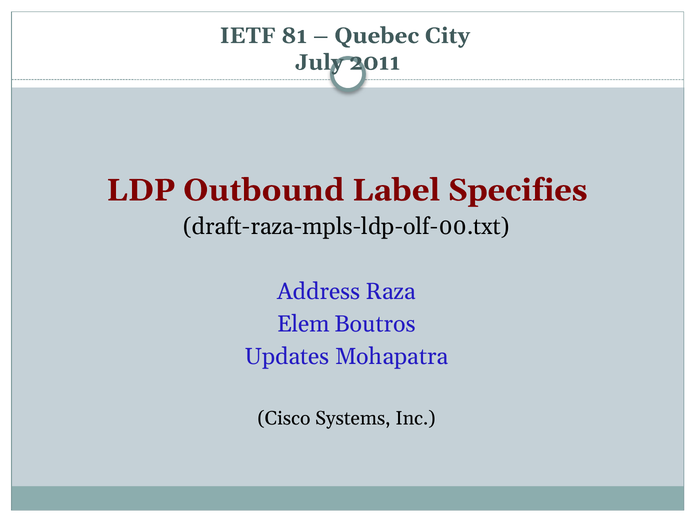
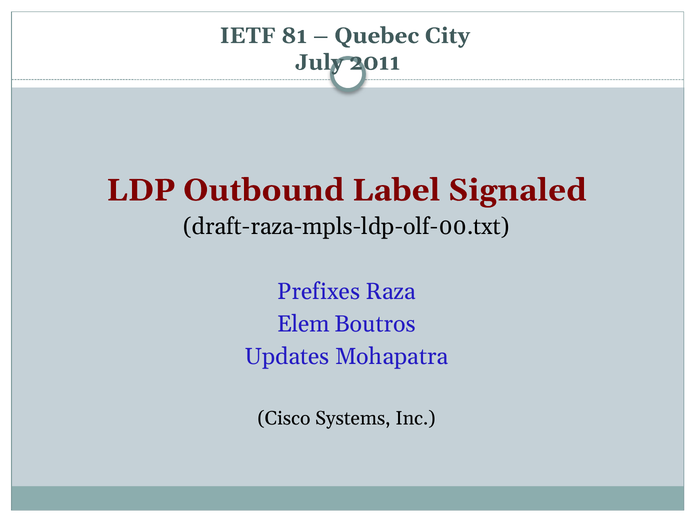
Specifies: Specifies -> Signaled (517, 190)
Address: Address -> Prefixes (319, 292)
